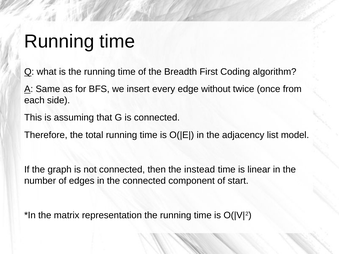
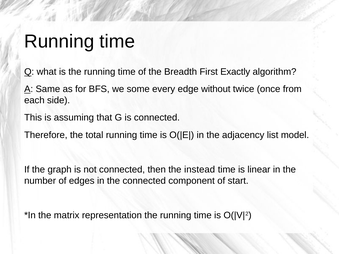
Coding: Coding -> Exactly (235, 72)
insert: insert -> some (138, 89)
